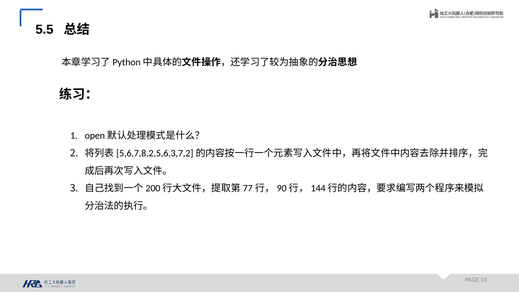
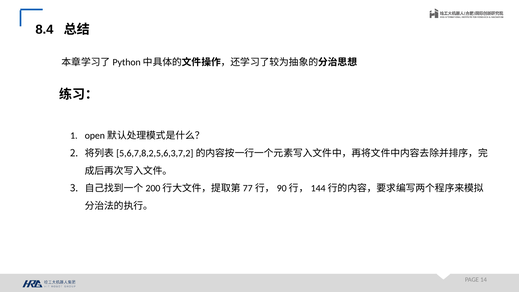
5.5: 5.5 -> 8.4 (44, 30)
